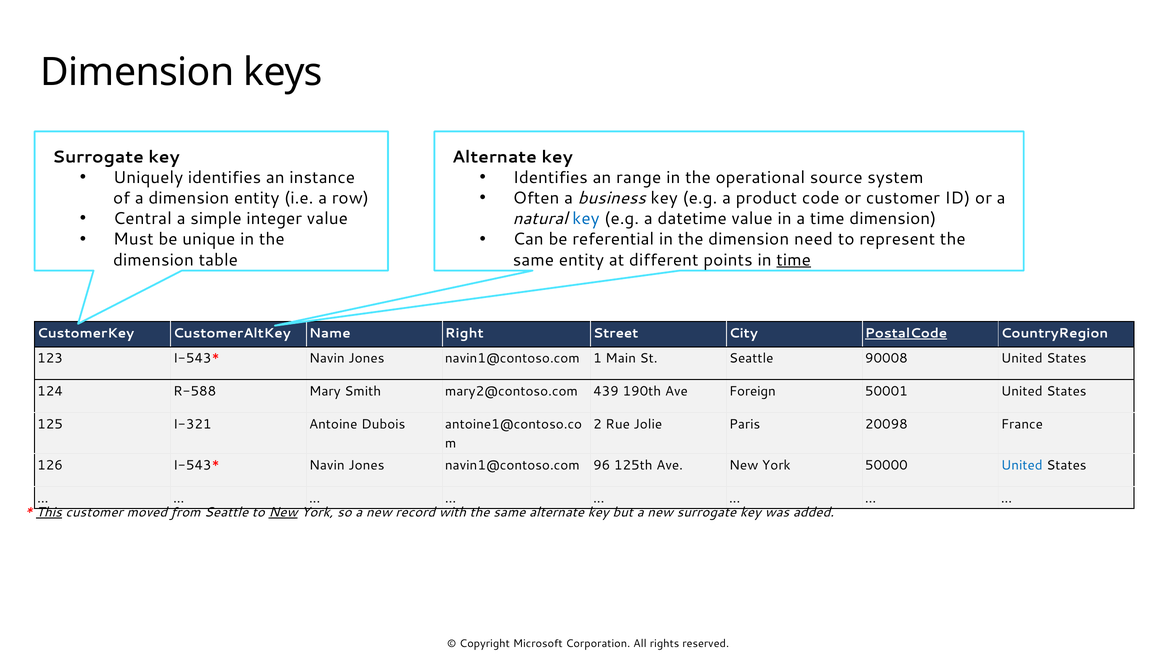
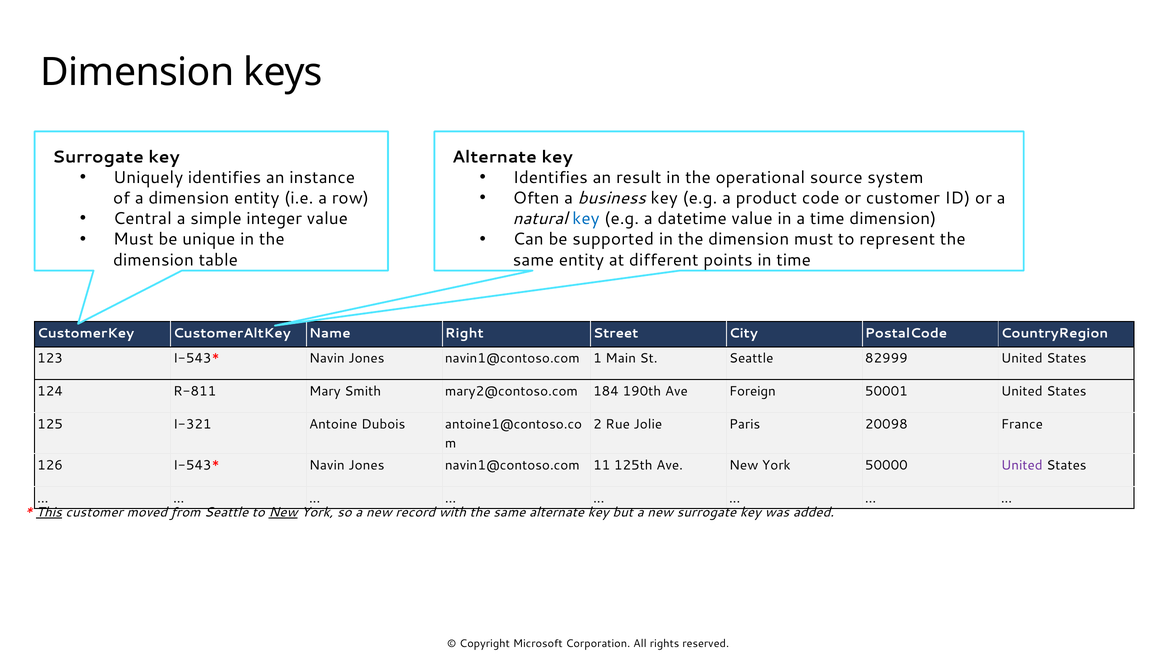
range: range -> result (639, 178)
referential: referential -> supported (613, 239)
dimension need: need -> must (814, 239)
time underline: present -> none (794, 260)
PostalCode underline: present -> none (906, 334)
90008: 90008 -> 82999 (886, 359)
R-588: R-588 -> R-811 (195, 392)
439: 439 -> 184 (606, 392)
96: 96 -> 11 (602, 466)
United colour: blue -> purple (1022, 466)
